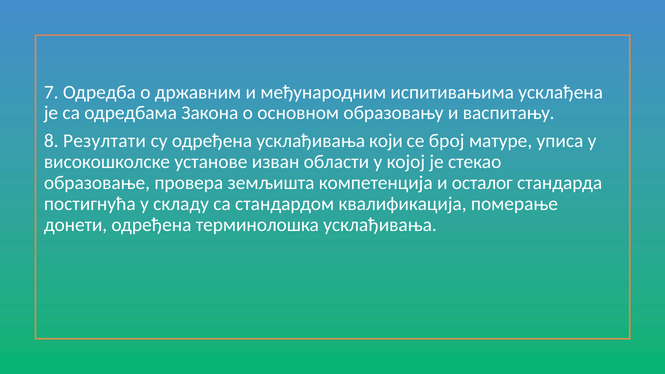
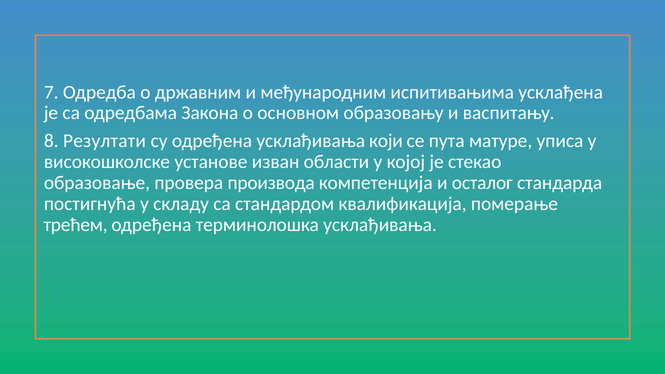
број: број -> пута (447, 141)
земљишта: земљишта -> производа (271, 183)
донети: донети -> трећем (76, 225)
